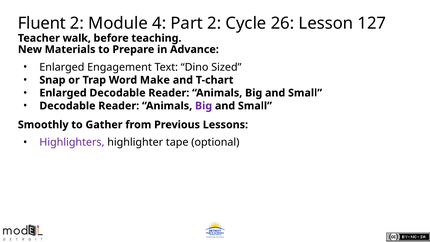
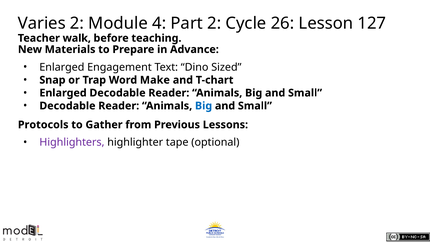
Fluent: Fluent -> Varies (42, 23)
Big colour: purple -> blue (204, 106)
Smoothly: Smoothly -> Protocols (43, 125)
